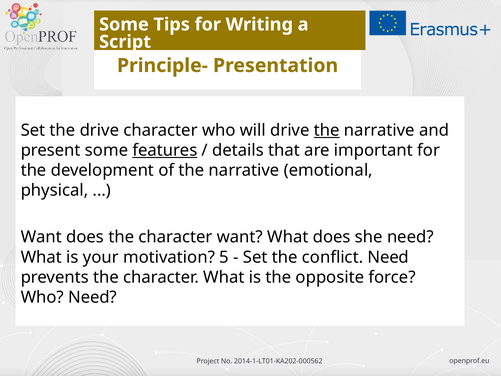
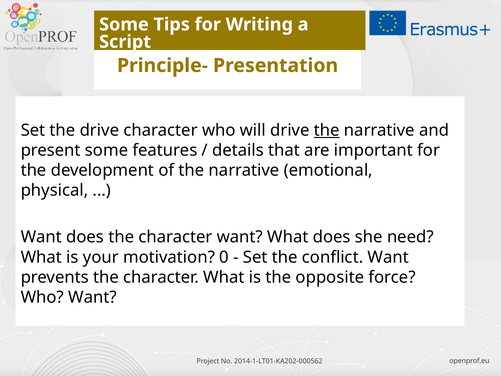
features underline: present -> none (165, 150)
5: 5 -> 0 (224, 257)
conflict Need: Need -> Want (388, 257)
Who Need: Need -> Want (92, 297)
